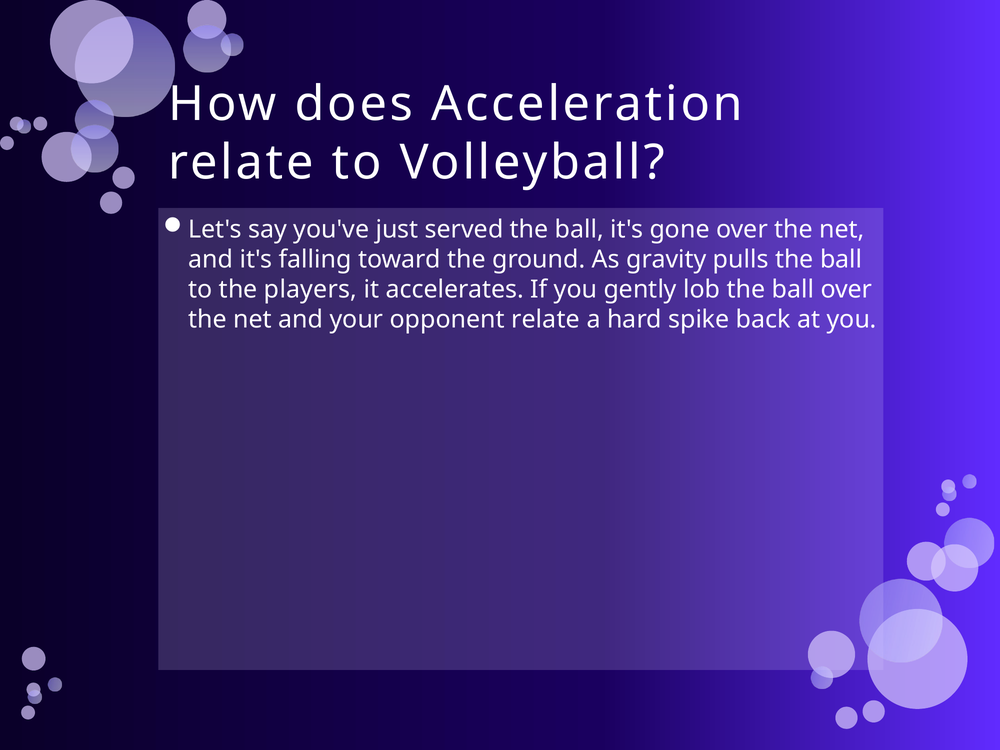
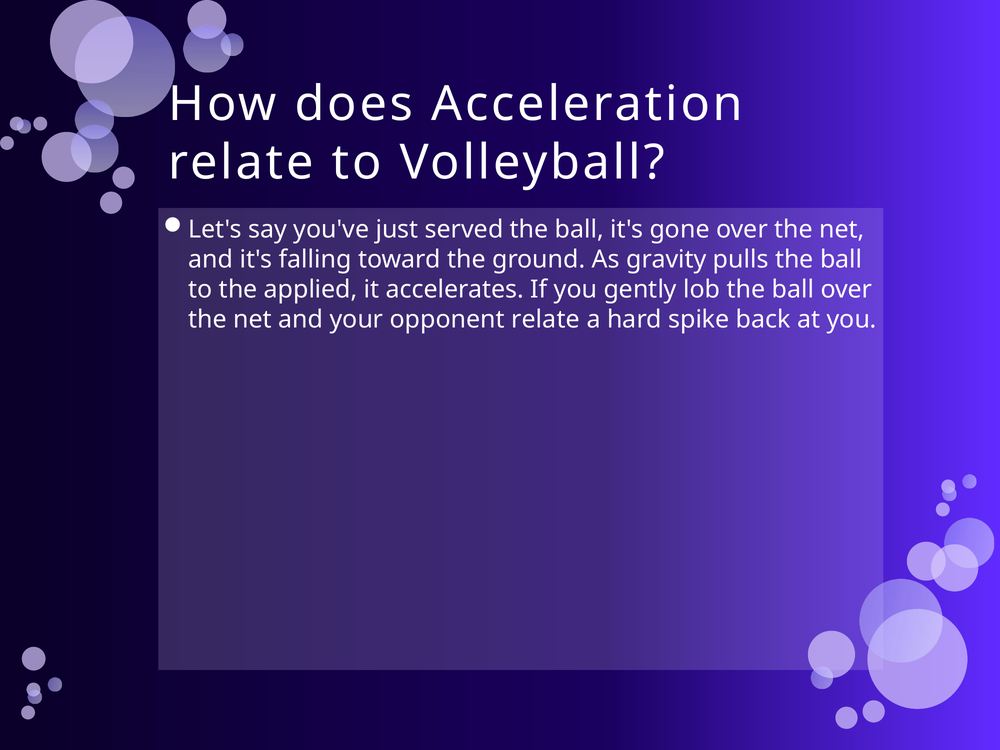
players: players -> applied (311, 290)
